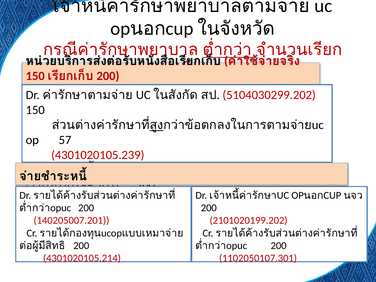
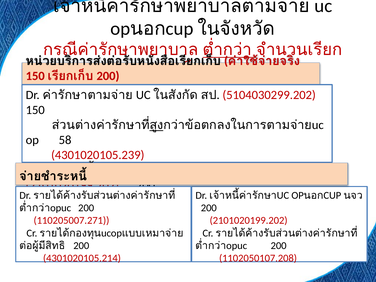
57: 57 -> 58 (65, 140)
140205007.201: 140205007.201 -> 110205007.271 (71, 221)
1102050107.301: 1102050107.301 -> 1102050107.208 (258, 258)
